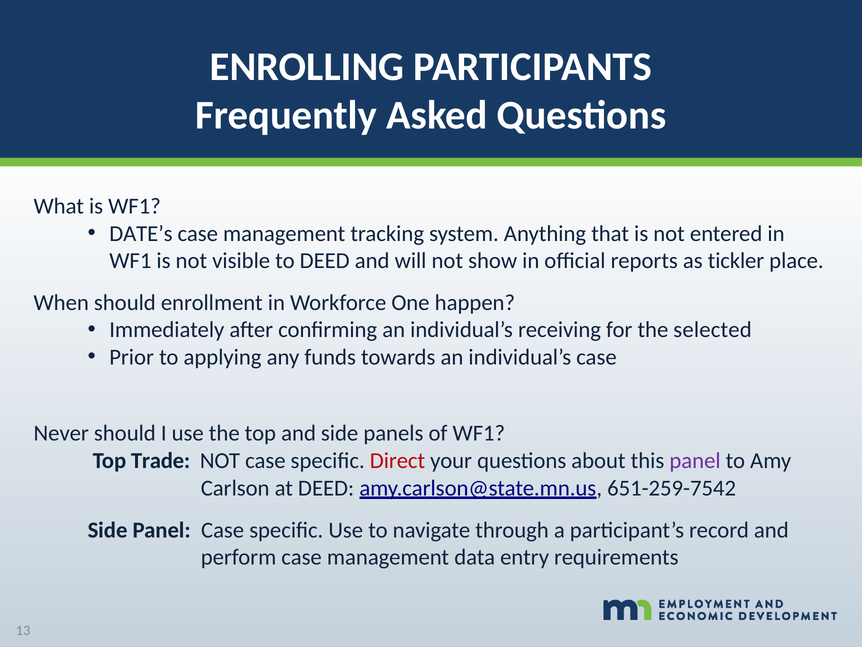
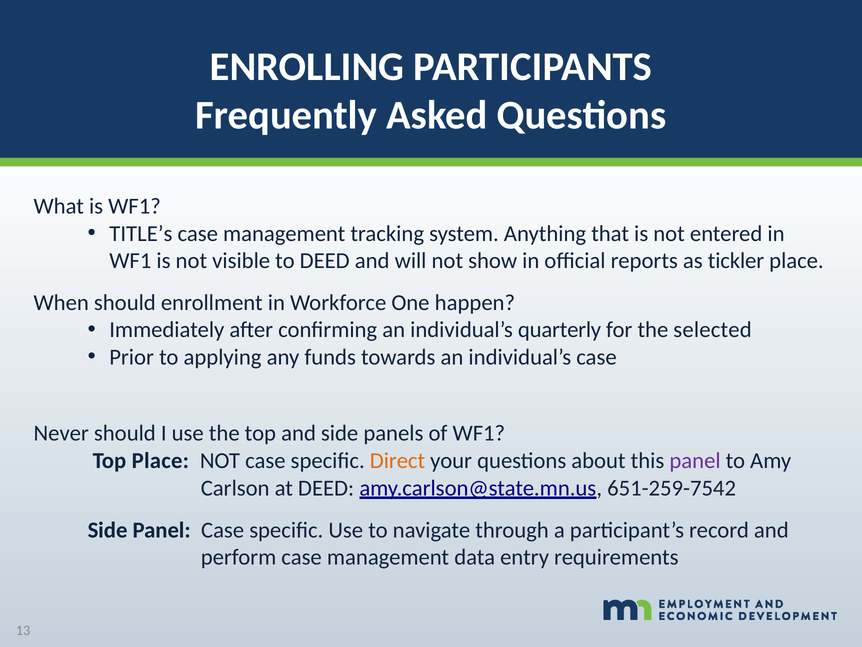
DATE’s: DATE’s -> TITLE’s (141, 233)
receiving: receiving -> quarterly (560, 330)
Top Trade: Trade -> Place (160, 460)
Direct colour: red -> orange (397, 460)
